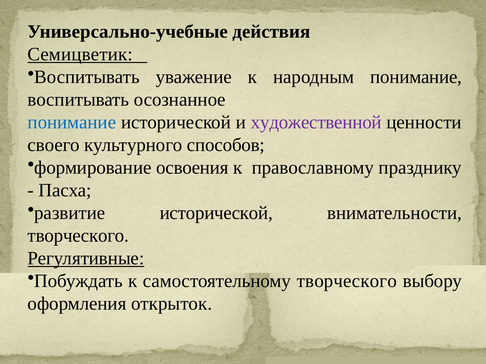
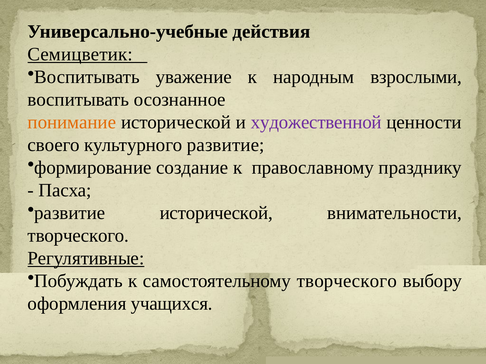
народным понимание: понимание -> взрослыми (416, 77)
понимание colour: blue -> orange (72, 122)
культурного способов: способов -> развитие (226, 145)
освоения: освоения -> создание (192, 168)
открыток: открыток -> учащихся (172, 304)
